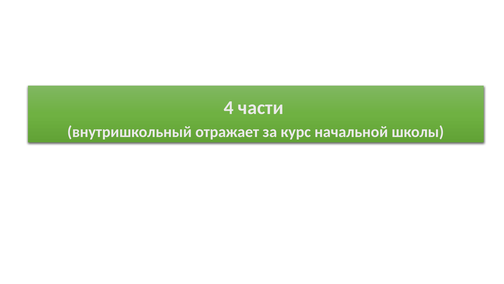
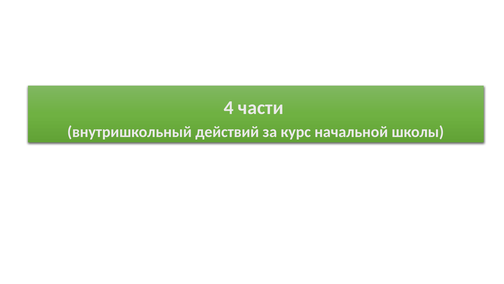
отражает: отражает -> действий (227, 132)
